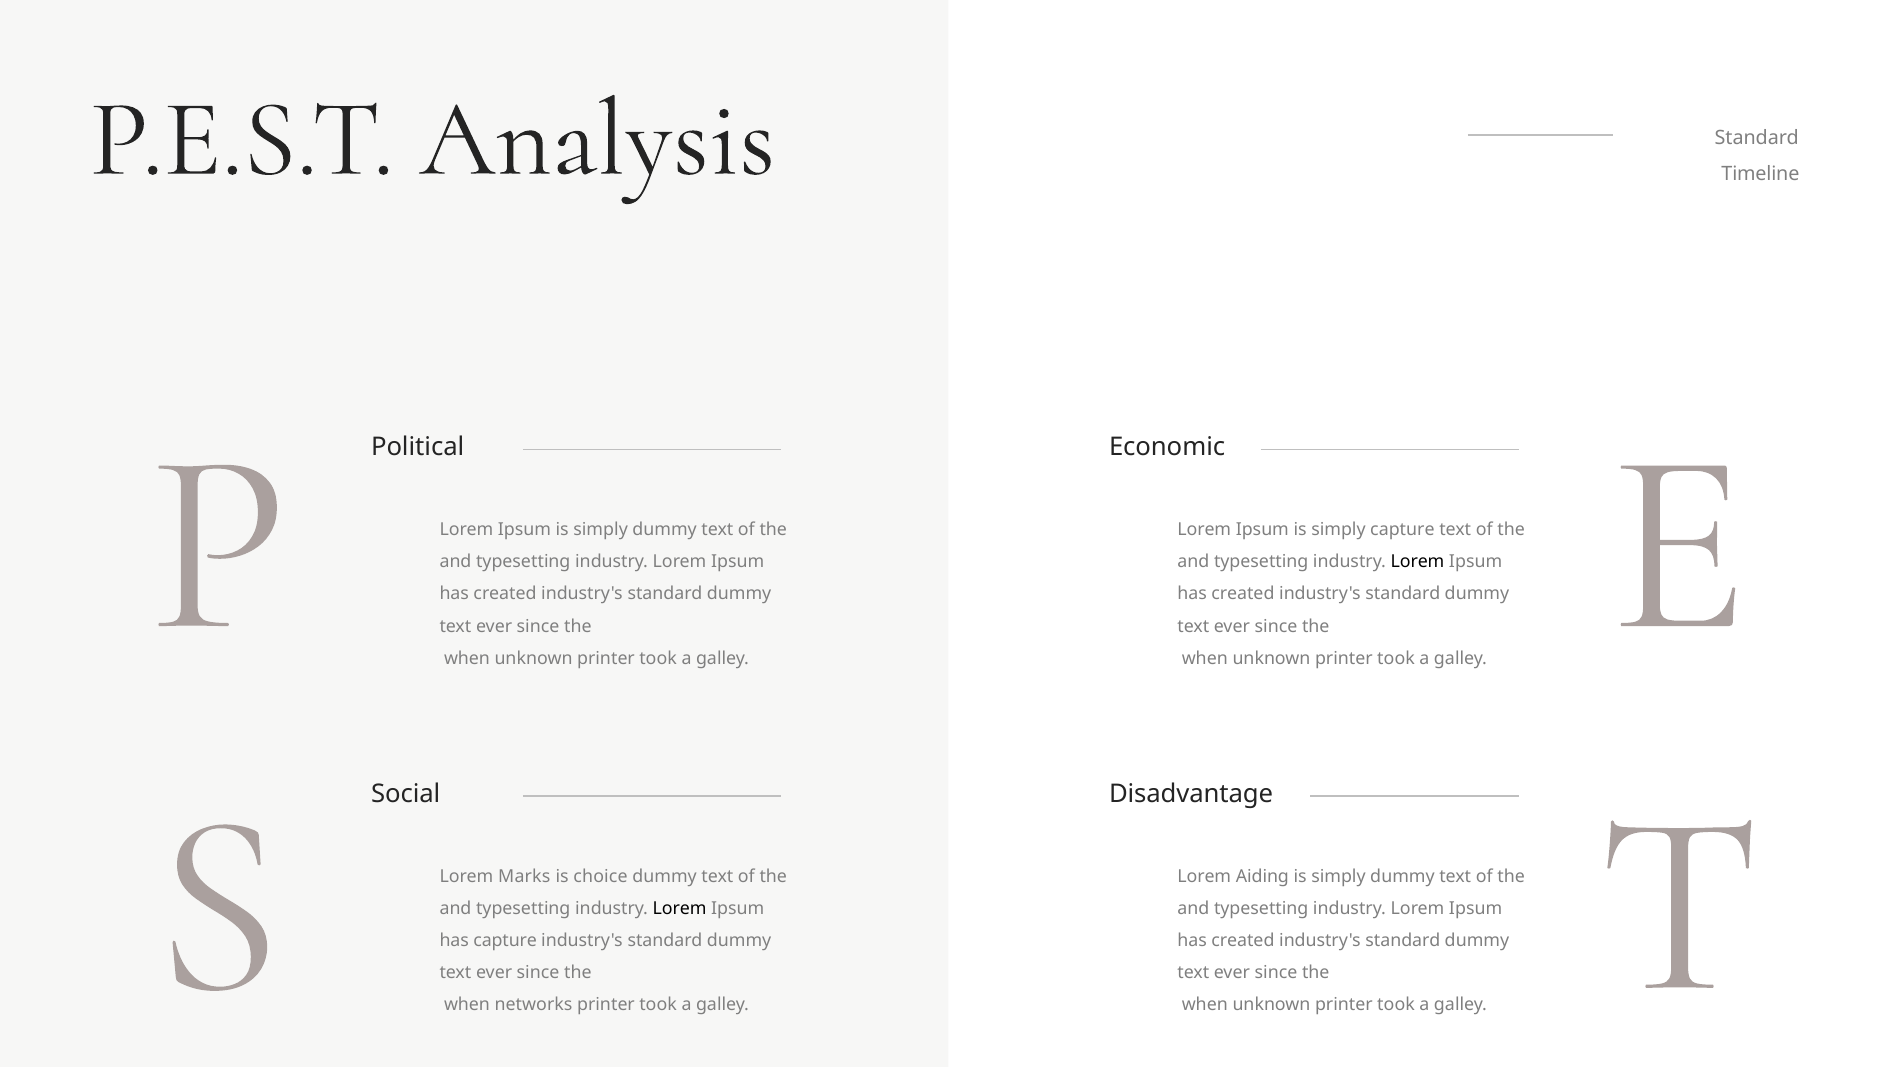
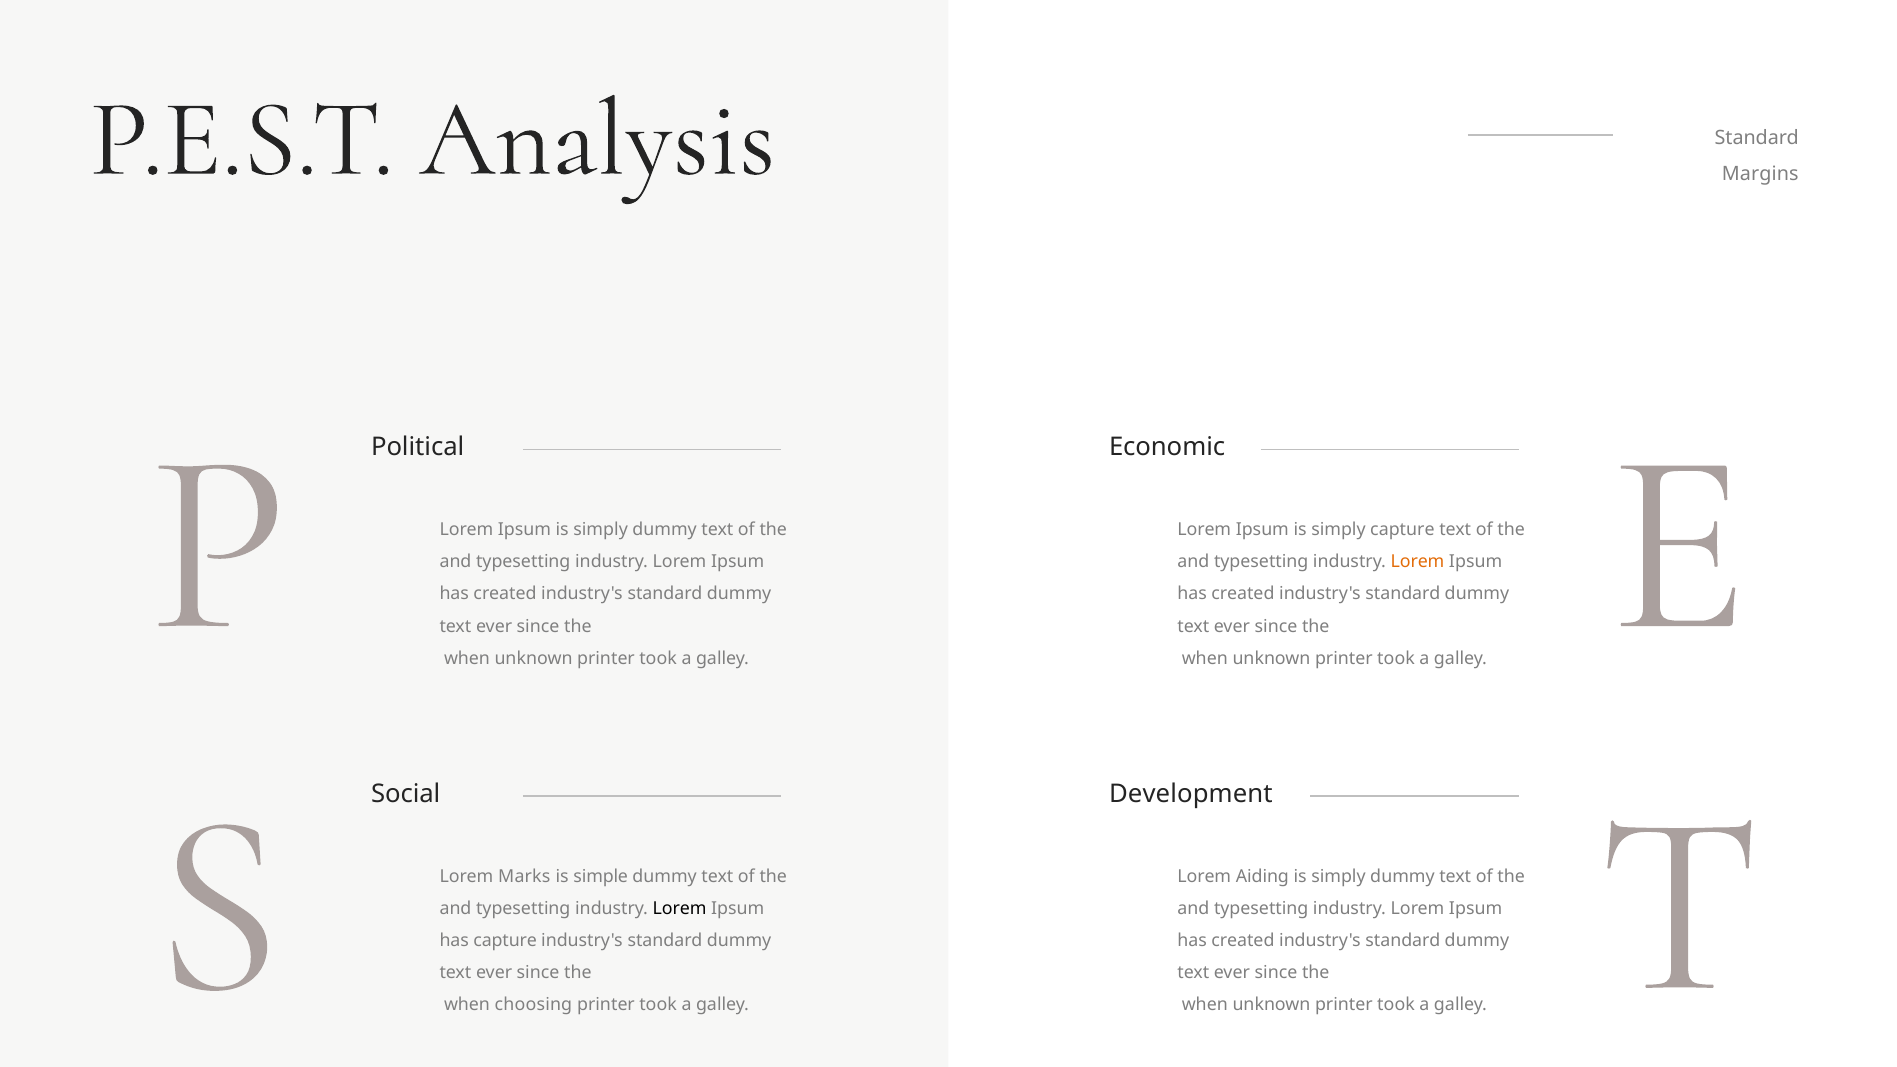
Timeline: Timeline -> Margins (1760, 174)
Lorem colour: black -> orange (1418, 562)
Disadvantage: Disadvantage -> Development (1191, 794)
choice: choice -> simple (601, 876)
networks: networks -> choosing (533, 1005)
